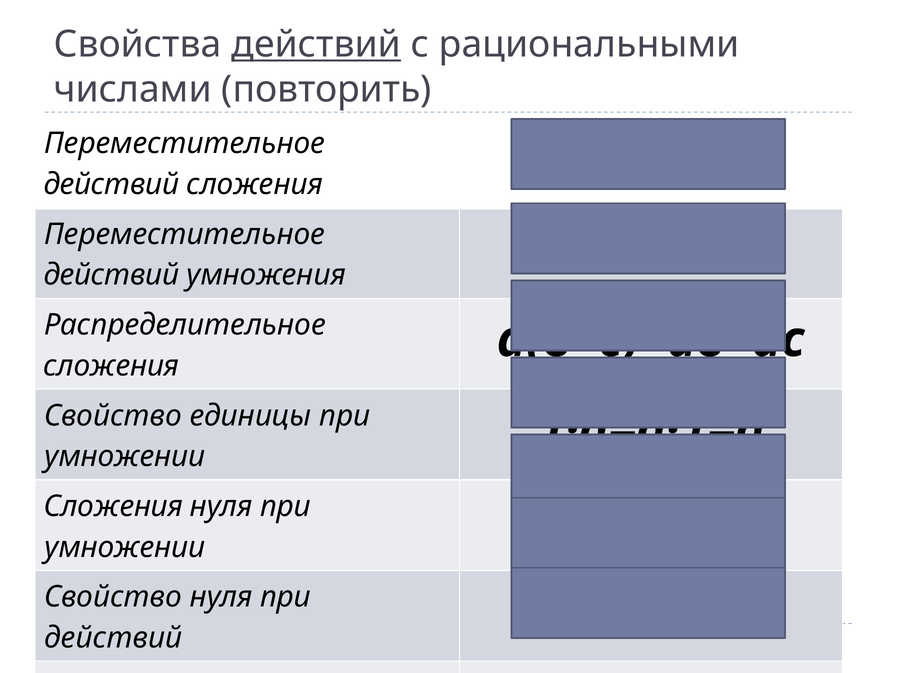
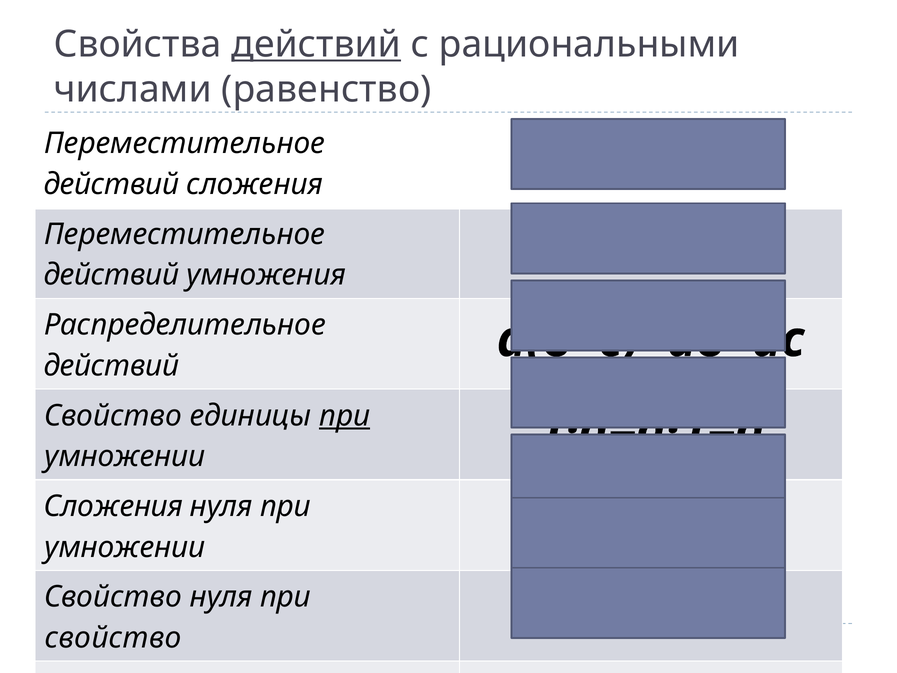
повторить: повторить -> равенство (326, 89)
сложения: сложения -> действий (111, 366)
при underline: none -> present (345, 415)
действий: действий -> свойство (113, 638)
